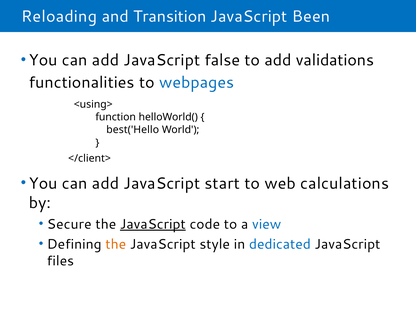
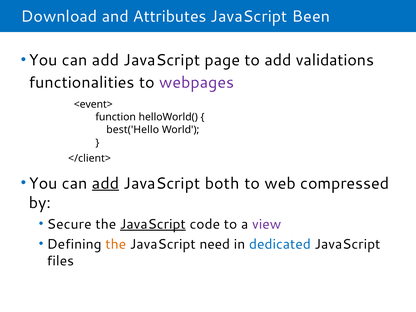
Reloading: Reloading -> Download (59, 16)
Transition: Transition -> Attributes (170, 16)
false: false -> page (222, 60)
webpages colour: blue -> purple (197, 83)
<using>: <using> -> <event> (93, 104)
add underline: none -> present (106, 183)
start: start -> both (222, 183)
calculations: calculations -> compressed (345, 183)
view colour: blue -> purple (267, 224)
style: style -> need (215, 244)
